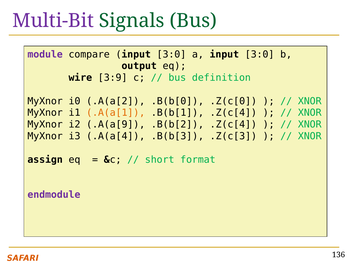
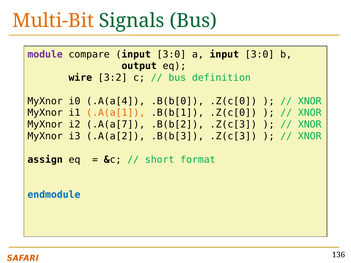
Multi-Bit colour: purple -> orange (53, 21)
3:9: 3:9 -> 3:2 (113, 78)
.A(a[2: .A(a[2 -> .A(a[4 (116, 101)
.B(b[1 .Z(c[4: .Z(c[4 -> .Z(c[0 (233, 113)
.A(a[9: .A(a[9 -> .A(a[7 (116, 125)
.B(b[2 .Z(c[4: .Z(c[4 -> .Z(c[3 (233, 125)
.A(a[4: .A(a[4 -> .A(a[2 (116, 136)
endmodule colour: purple -> blue (54, 195)
